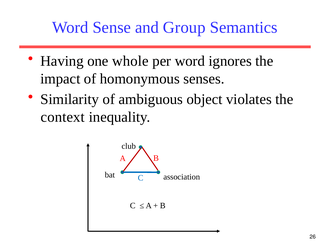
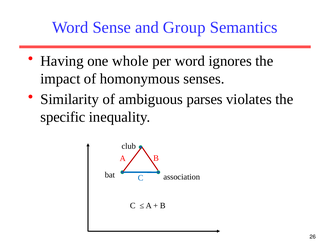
object: object -> parses (205, 99)
context: context -> specific (63, 117)
